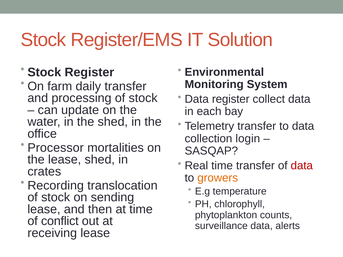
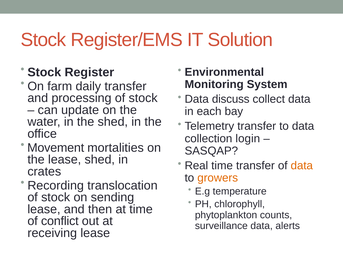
Data register: register -> discuss (231, 99)
Processor: Processor -> Movement (56, 148)
data colour: red -> orange (302, 166)
